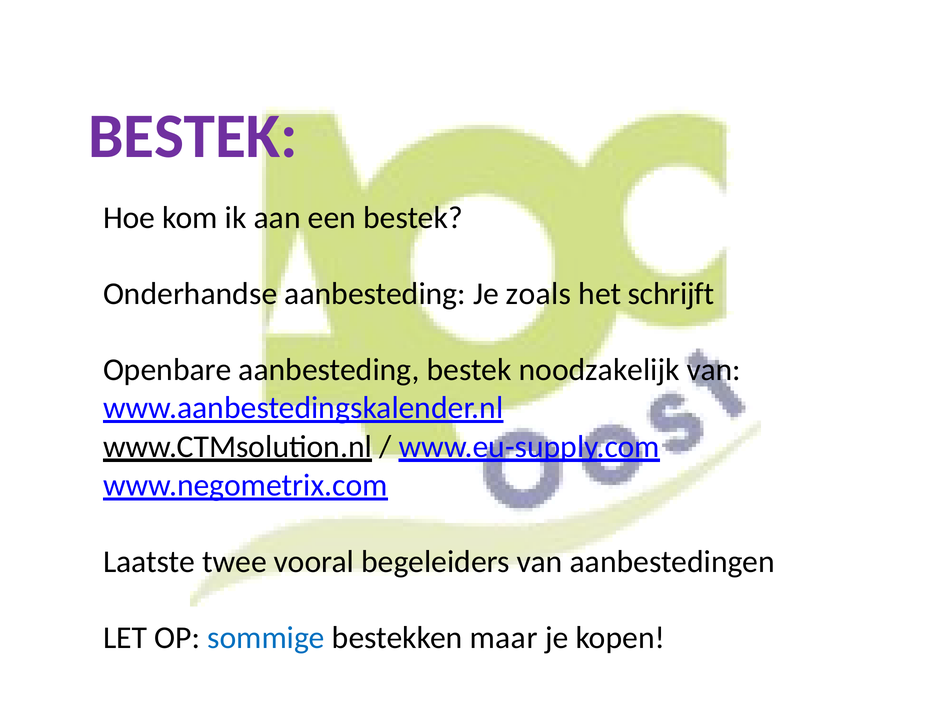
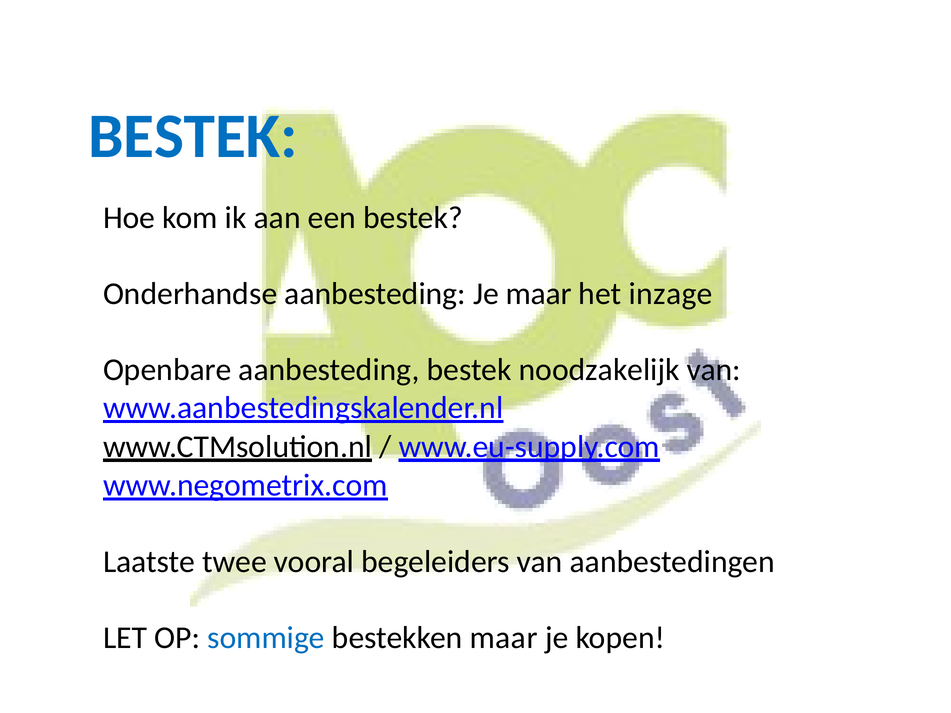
BESTEK colour: purple -> blue (193, 136)
Je zoals: zoals -> maar (539, 294)
schrijft: schrijft -> inzage (671, 294)
